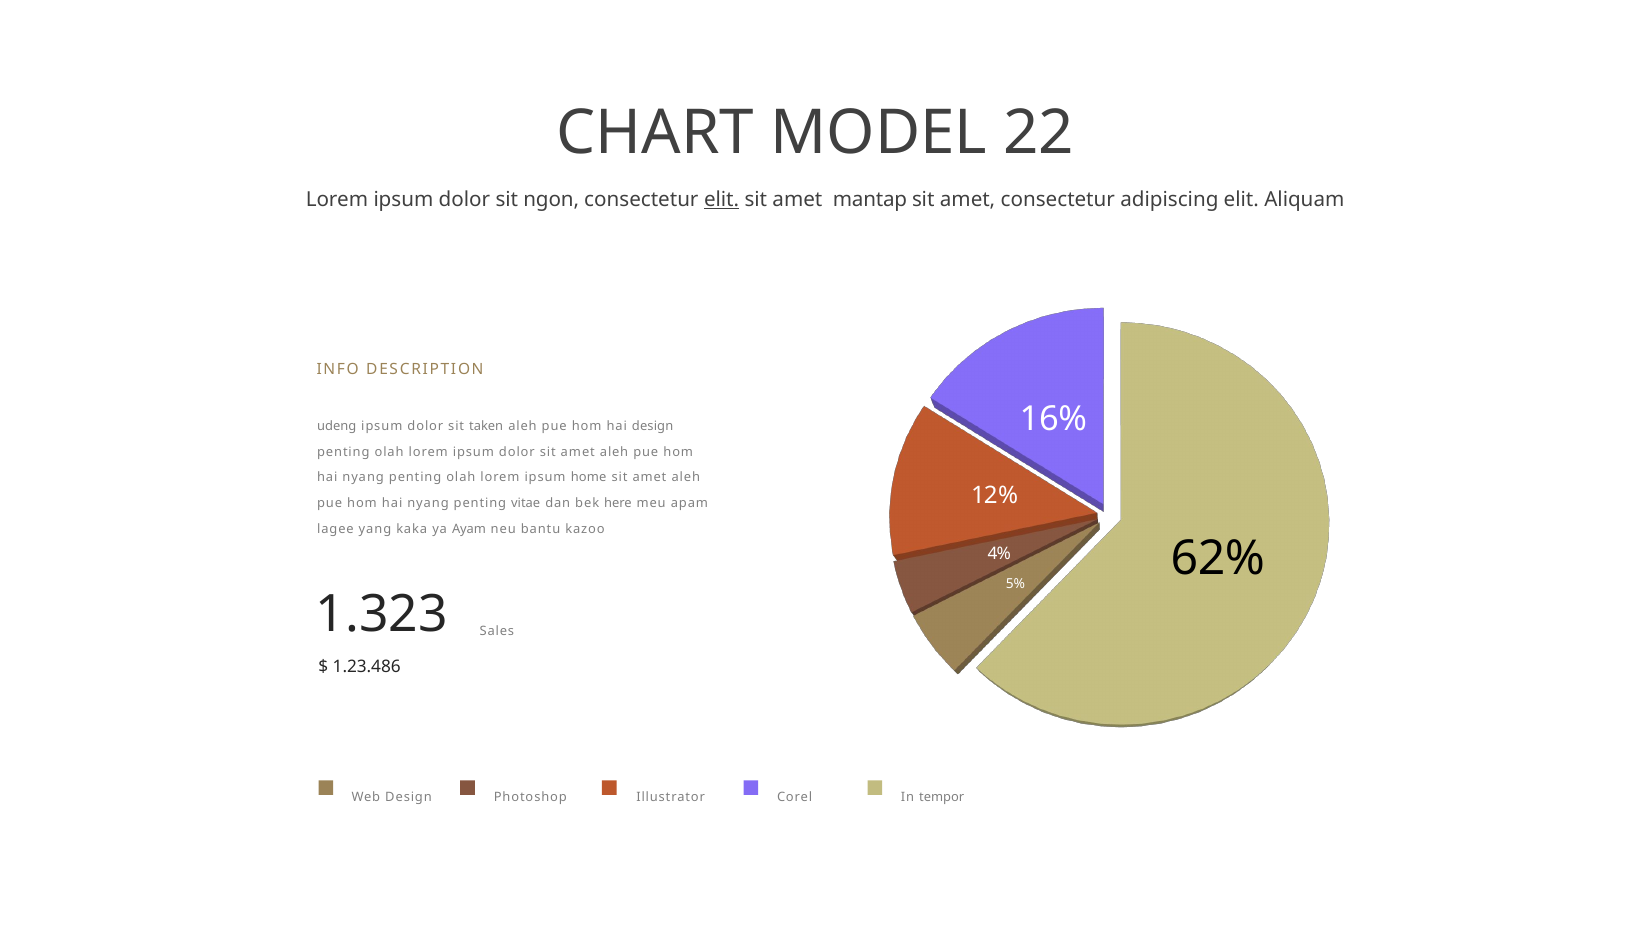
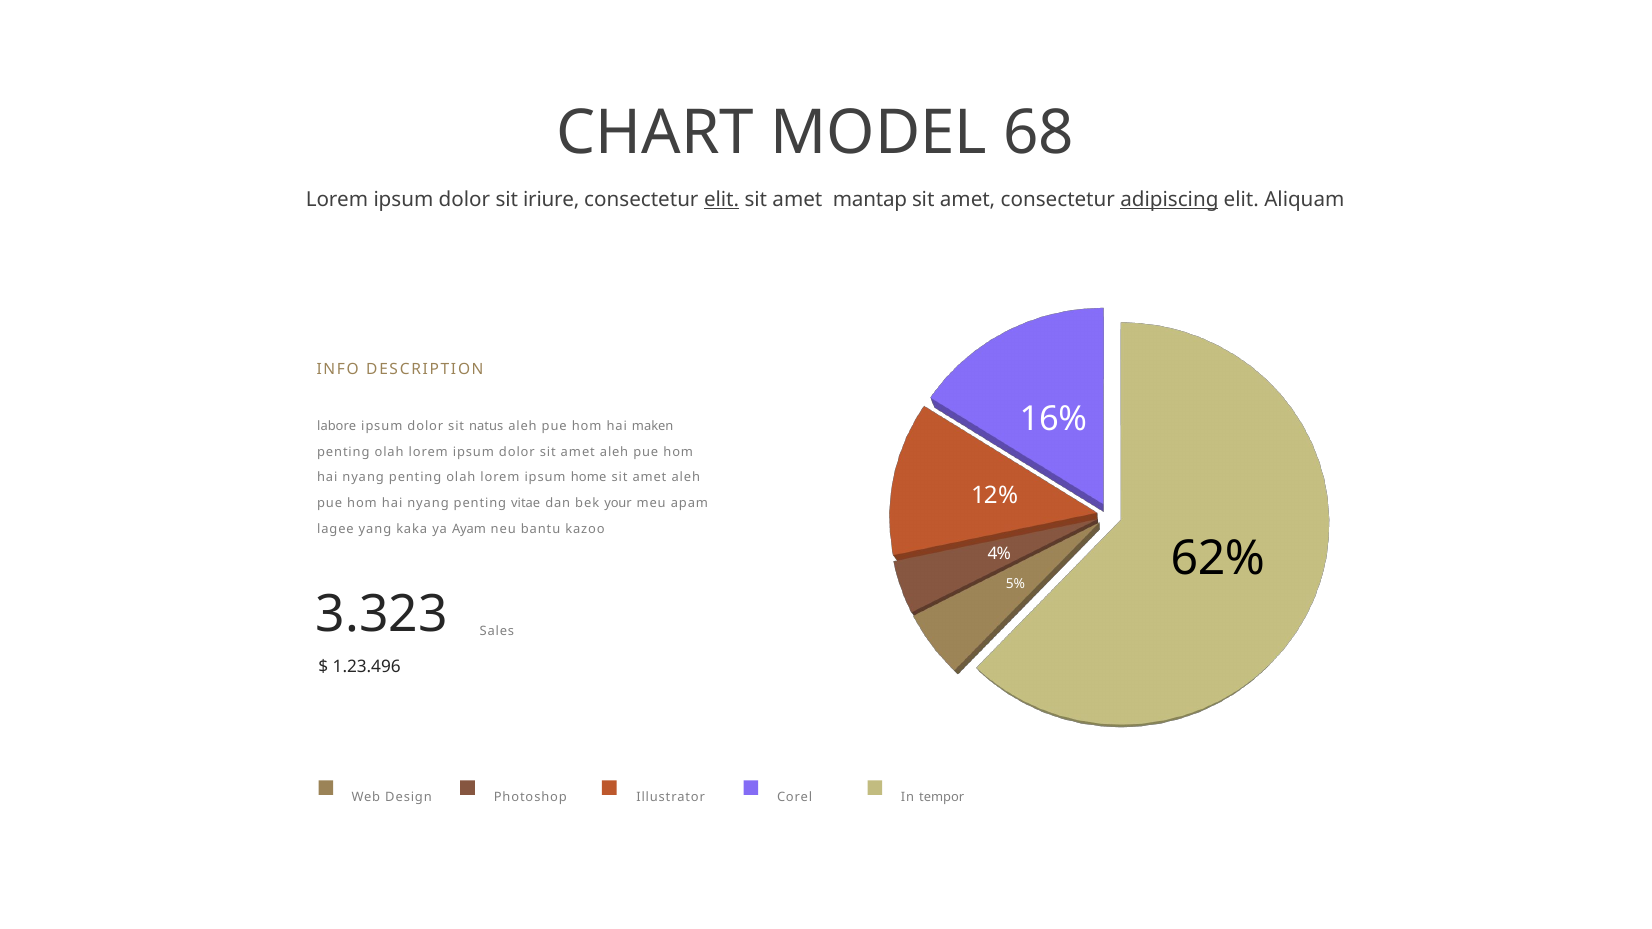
22: 22 -> 68 (1039, 134)
ngon: ngon -> iriure (551, 200)
adipiscing underline: none -> present (1169, 200)
udeng: udeng -> labore (337, 426)
taken: taken -> natus (486, 426)
hai design: design -> maken (653, 426)
here: here -> your (618, 504)
1.323: 1.323 -> 3.323 (382, 615)
1.23.486: 1.23.486 -> 1.23.496 (367, 667)
